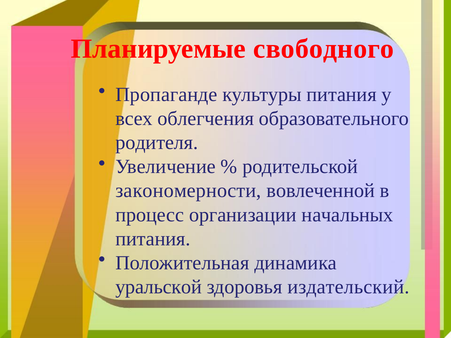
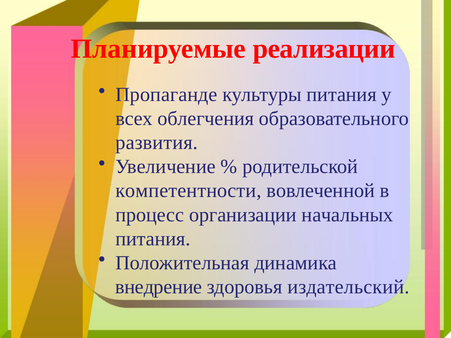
свободного: свободного -> реализации (324, 49)
родителя: родителя -> развития (157, 143)
закономерности: закономерности -> компетентности (188, 191)
уральской: уральской -> внедрение (159, 287)
